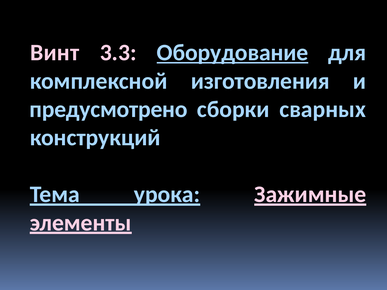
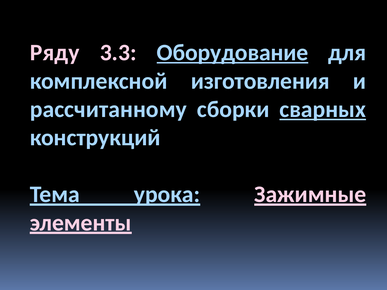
Винт: Винт -> Ряду (55, 53)
предусмотрено: предусмотрено -> рассчитанному (108, 109)
сварных underline: none -> present (323, 109)
